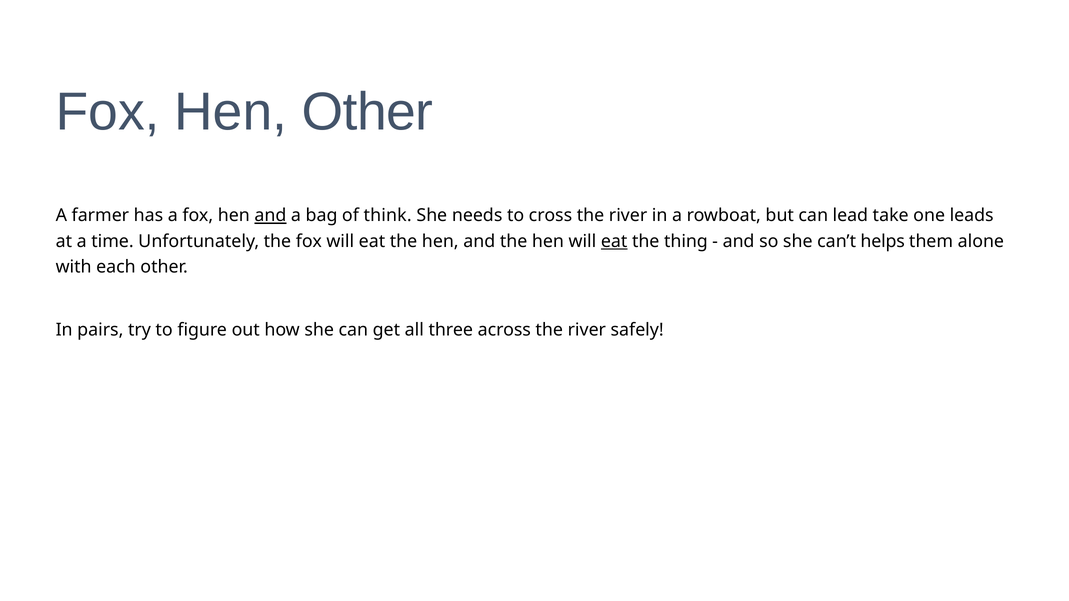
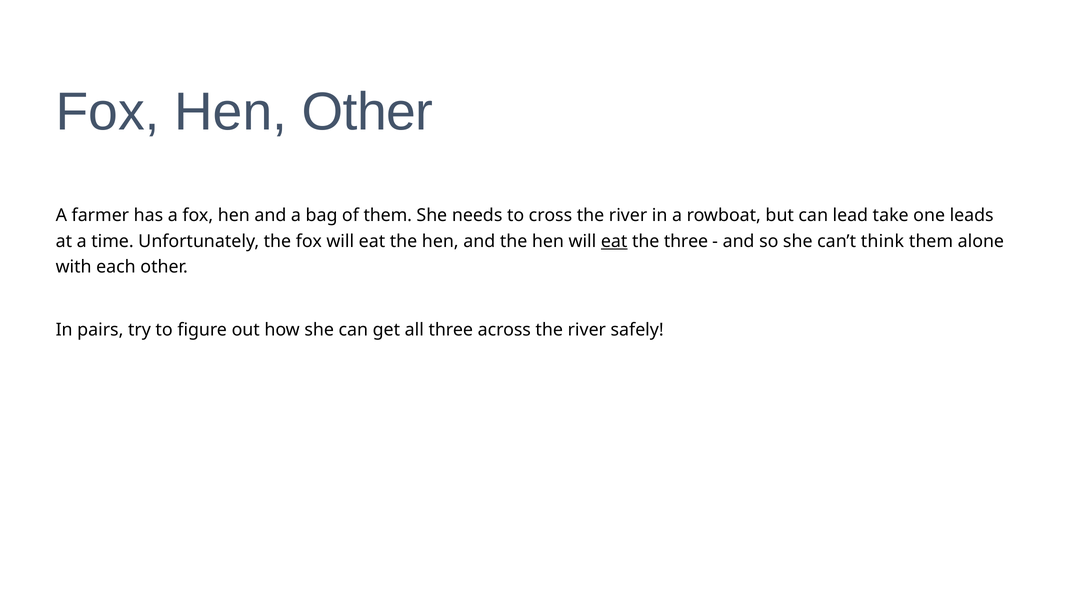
and underline: present -> none (270, 216)
of think: think -> them (388, 216)
the thing: thing -> three (686, 241)
helps: helps -> think (882, 241)
